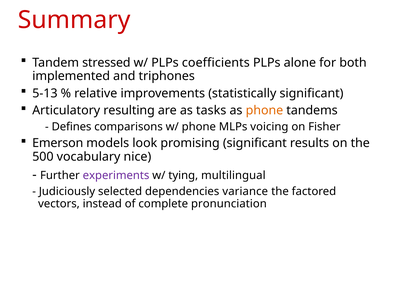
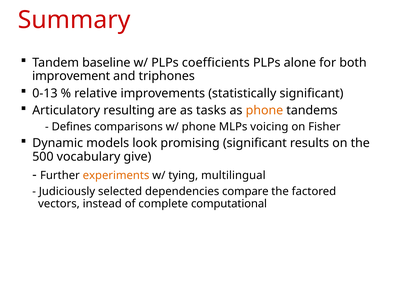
stressed: stressed -> baseline (106, 63)
implemented: implemented -> improvement (71, 76)
5-13: 5-13 -> 0-13 (45, 93)
Emerson: Emerson -> Dynamic (58, 143)
nice: nice -> give (137, 157)
experiments colour: purple -> orange (116, 176)
variance: variance -> compare (245, 192)
pronunciation: pronunciation -> computational (229, 204)
